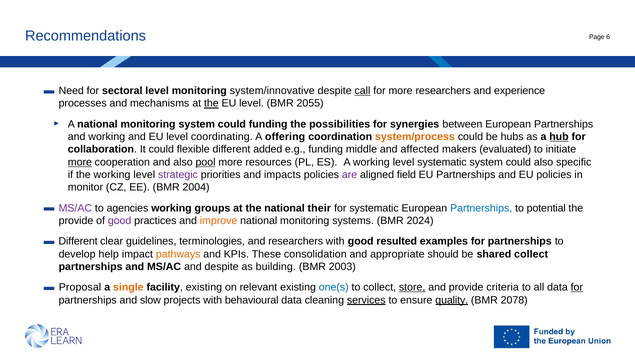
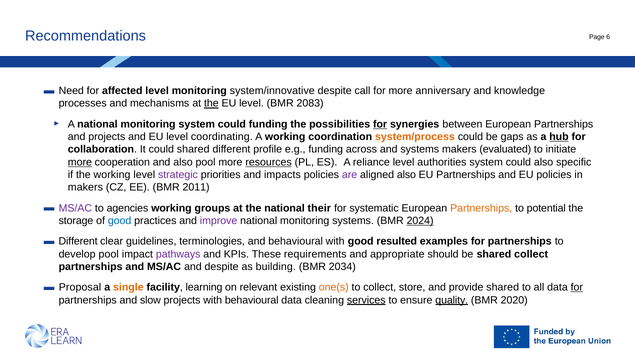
sectoral: sectoral -> affected (122, 91)
call underline: present -> none (362, 91)
more researchers: researchers -> anniversary (443, 91)
experience: experience -> knowledge (520, 91)
2055: 2055 -> 2083 (310, 103)
for underline: none -> present (380, 124)
and working: working -> projects (107, 137)
A offering: offering -> working (285, 137)
hubs: hubs -> gaps (512, 137)
could flexible: flexible -> shared (193, 149)
added: added -> profile (268, 149)
middle: middle -> across (361, 149)
and affected: affected -> systems (420, 149)
pool underline: present -> none (206, 162)
resources underline: none -> present (269, 162)
A working: working -> reliance (371, 162)
level systematic: systematic -> authorities (442, 162)
aligned field: field -> also (406, 175)
monitor: monitor -> makers (85, 188)
2004: 2004 -> 2011 (196, 188)
Partnerships colour: blue -> orange (481, 208)
provide: provide -> storage (76, 221)
good colour: purple -> blue (120, 221)
improve colour: orange -> purple (219, 221)
2024 underline: none -> present (420, 221)
and researchers: researchers -> behavioural (296, 241)
develop help: help -> pool (109, 254)
pathways colour: orange -> purple (178, 254)
consolidation: consolidation -> requirements (315, 254)
2003: 2003 -> 2034 (342, 267)
facility existing: existing -> learning (204, 287)
one(s colour: blue -> orange (334, 287)
store underline: present -> none (412, 287)
provide criteria: criteria -> shared (503, 287)
2078: 2078 -> 2020 (514, 300)
